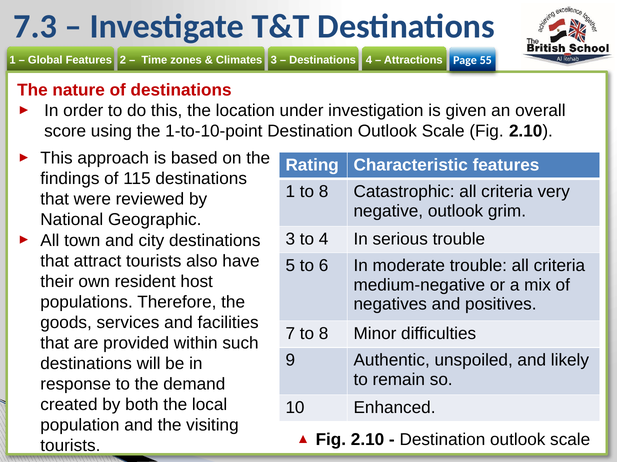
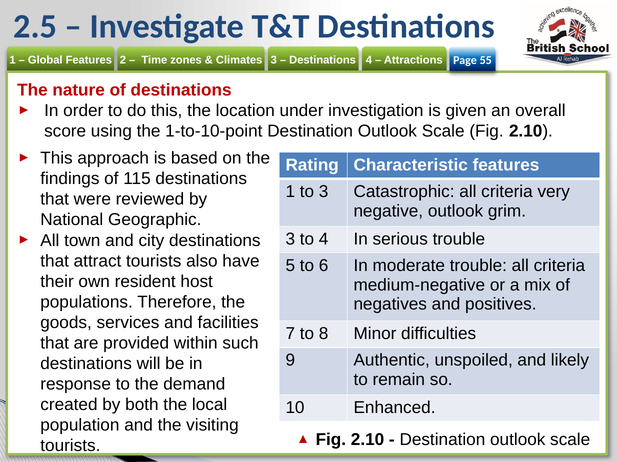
7.3: 7.3 -> 2.5 (35, 26)
1 to 8: 8 -> 3 (324, 192)
